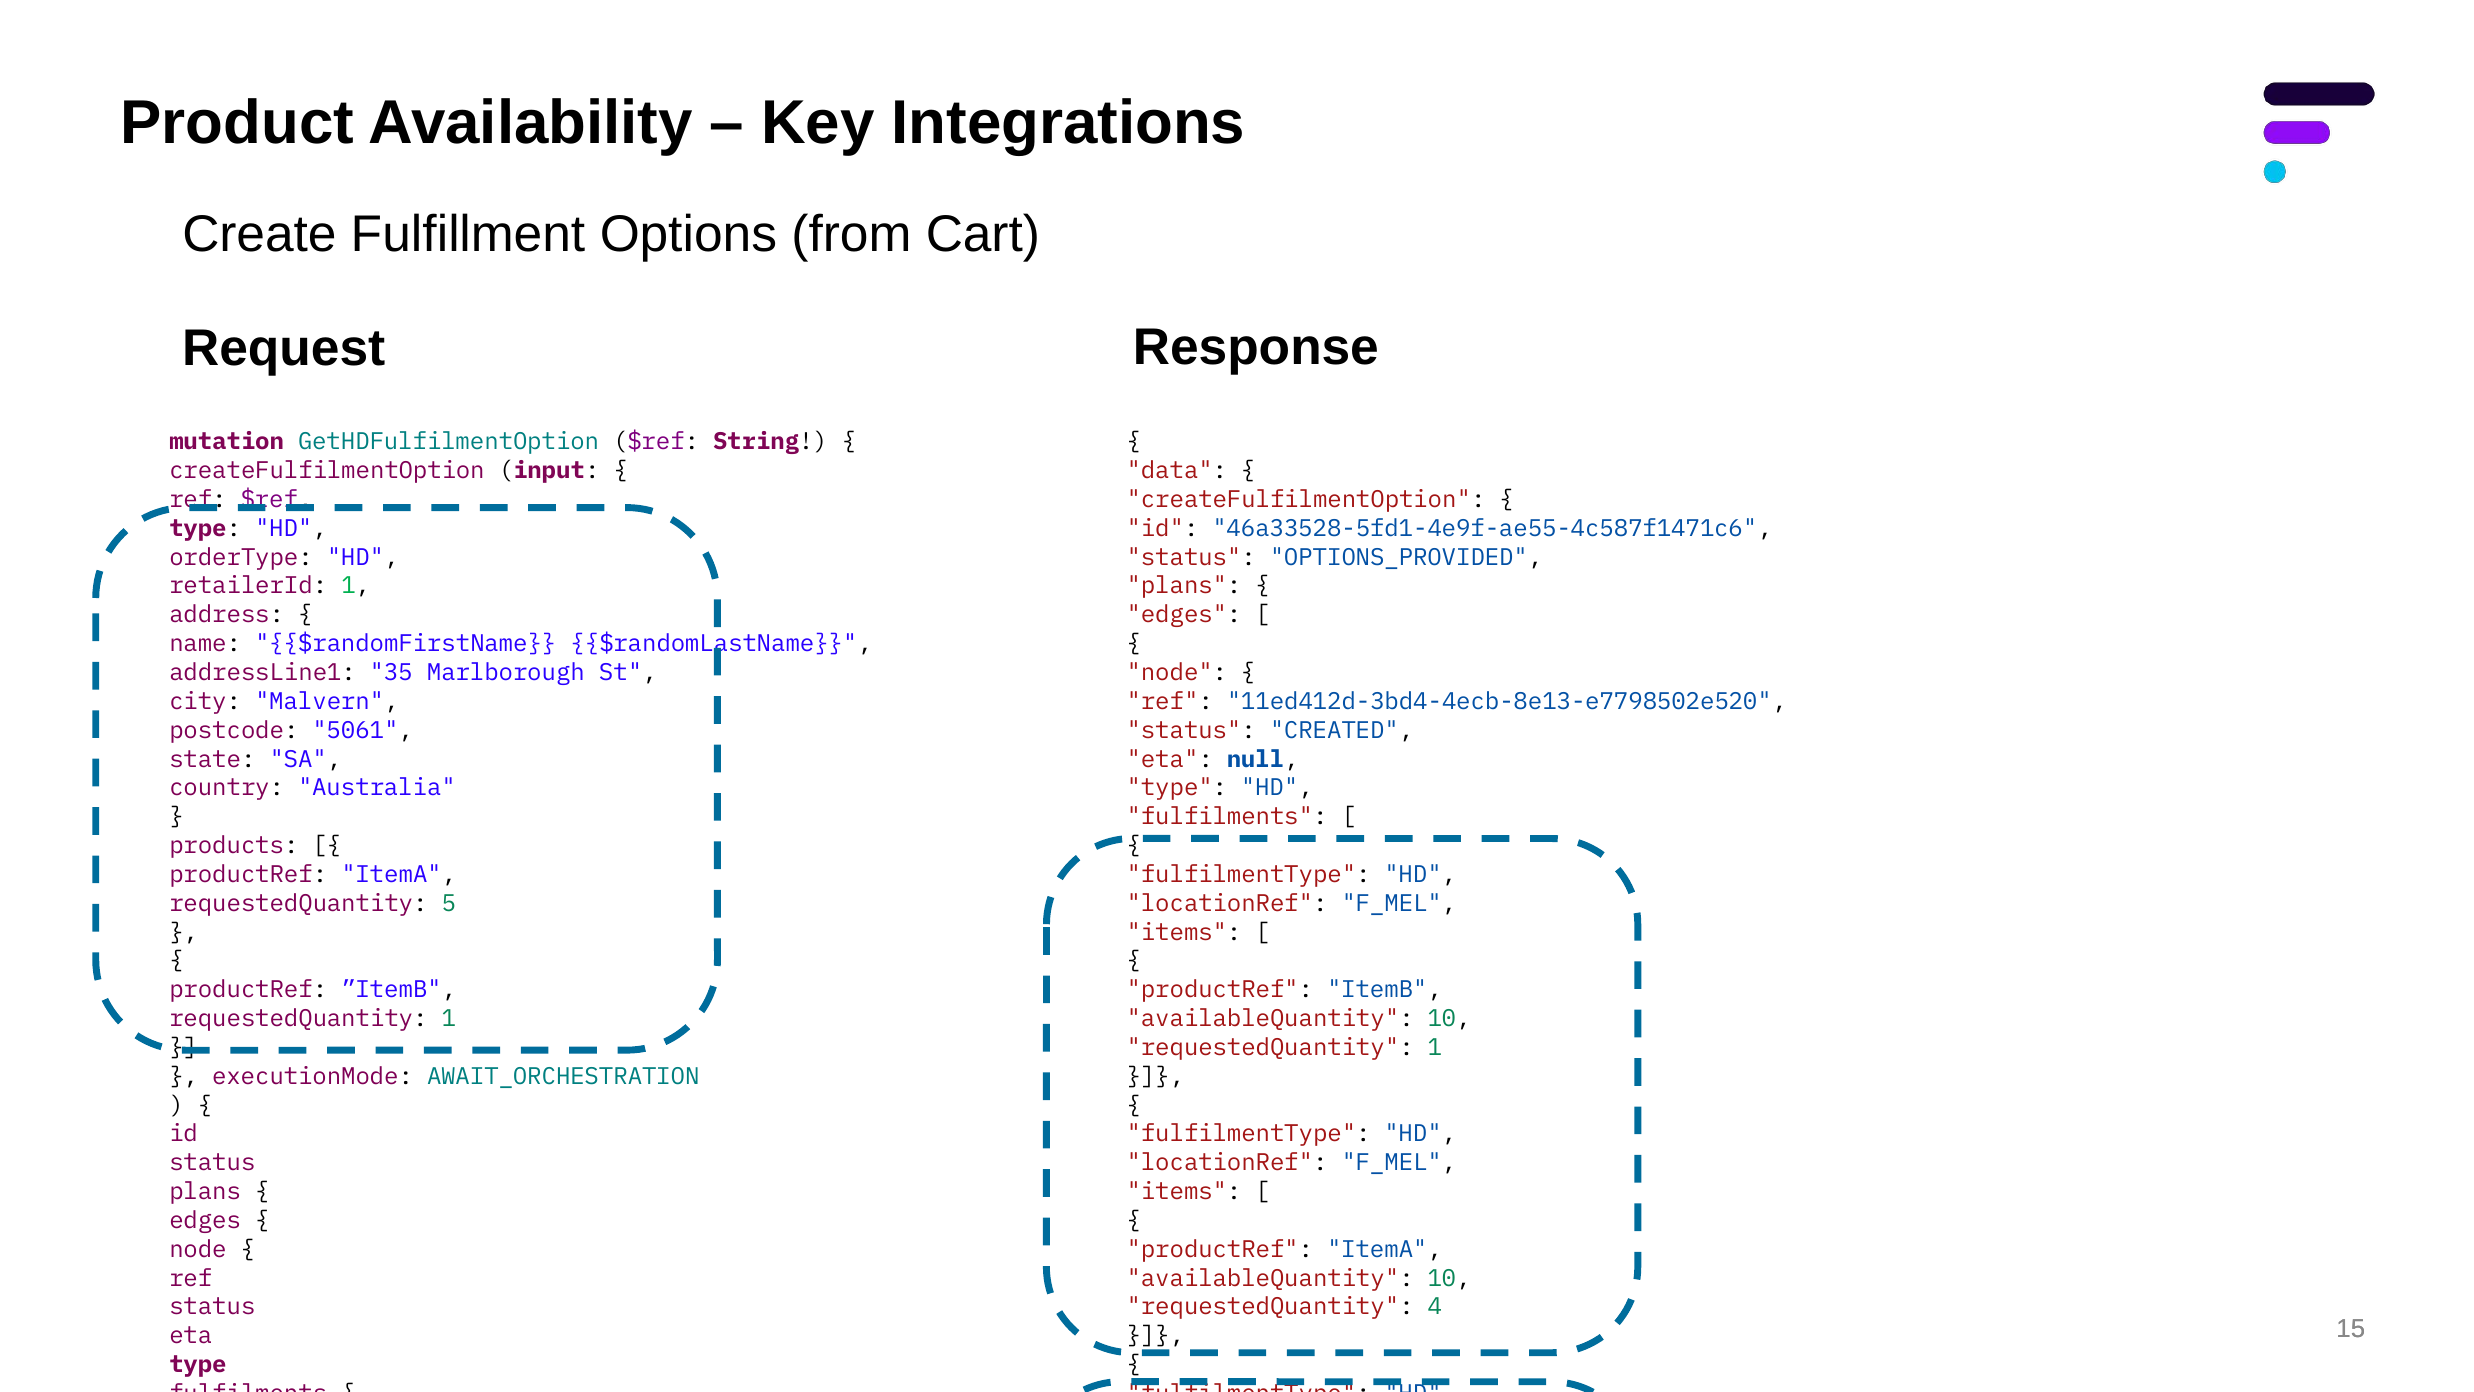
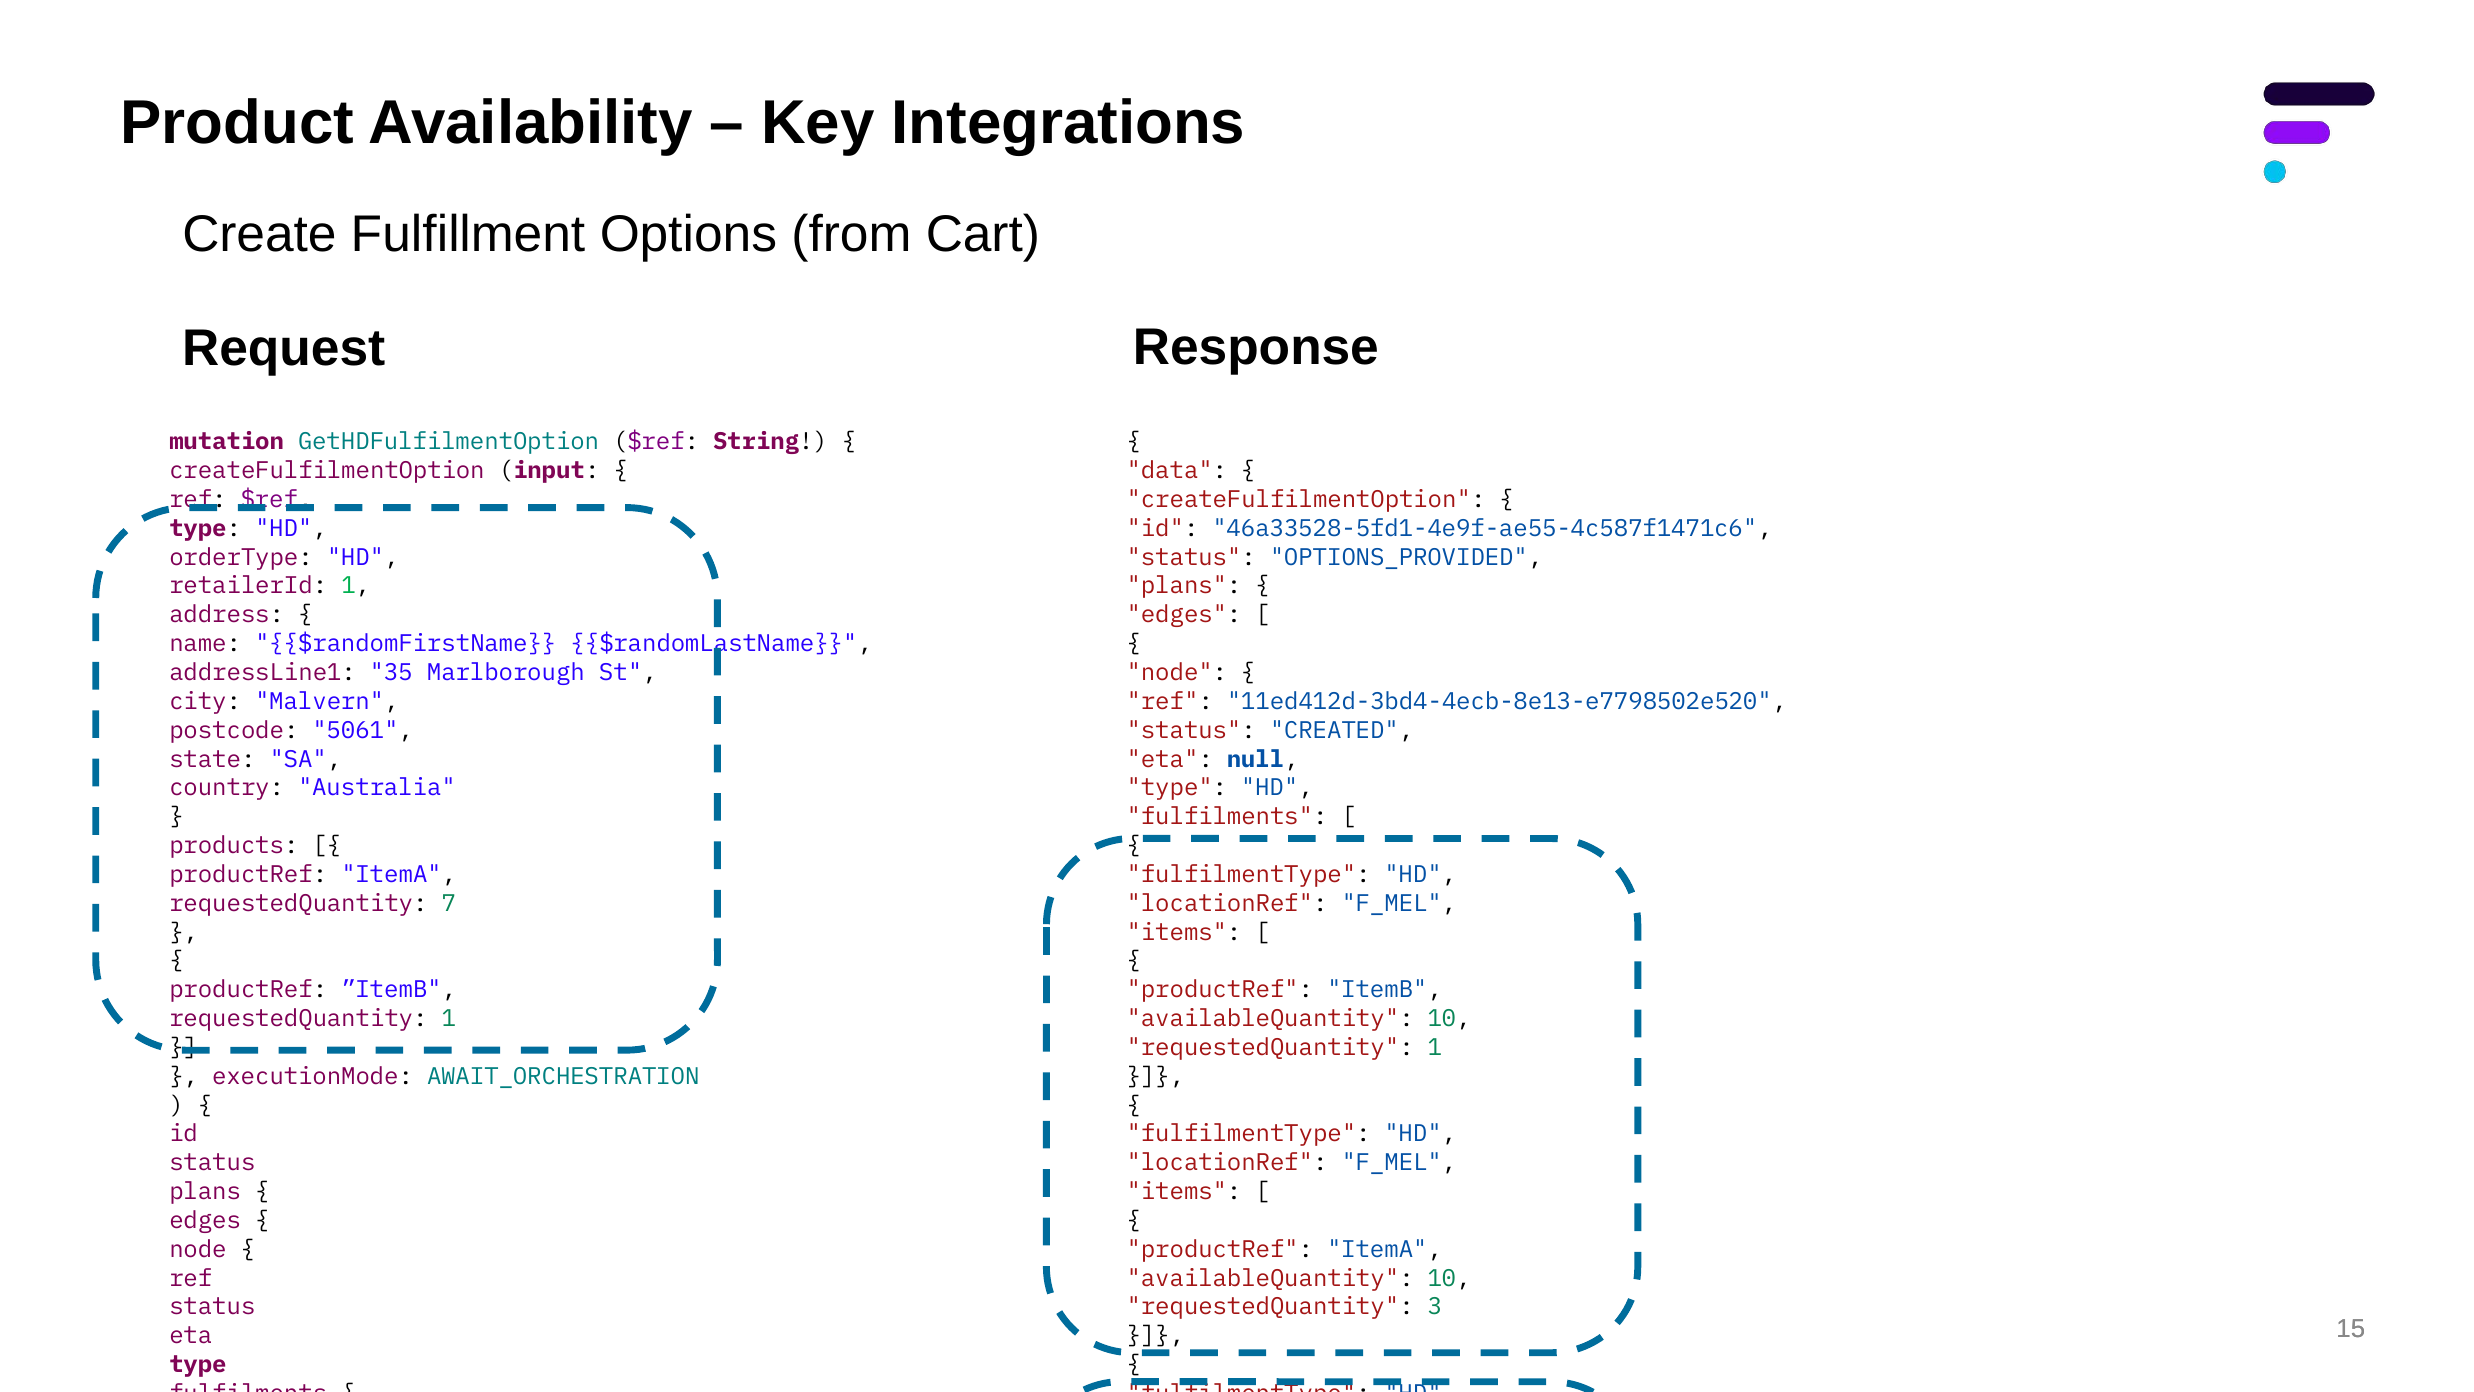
5: 5 -> 7 (449, 903)
4: 4 -> 3 (1435, 1307)
